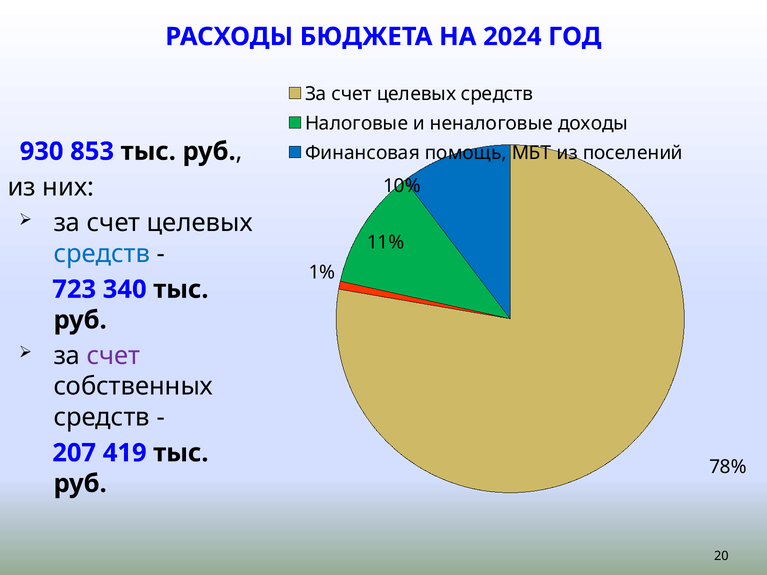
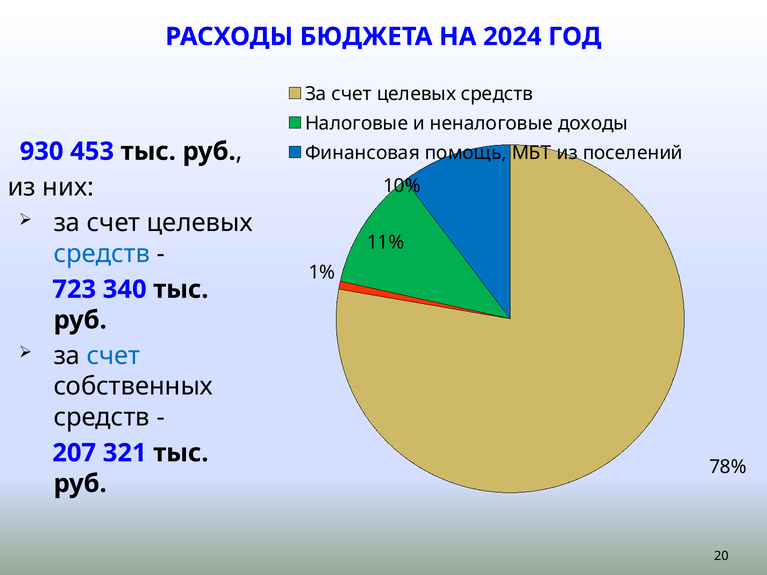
853: 853 -> 453 (92, 151)
счет colour: purple -> blue (114, 356)
419: 419 -> 321 (125, 453)
